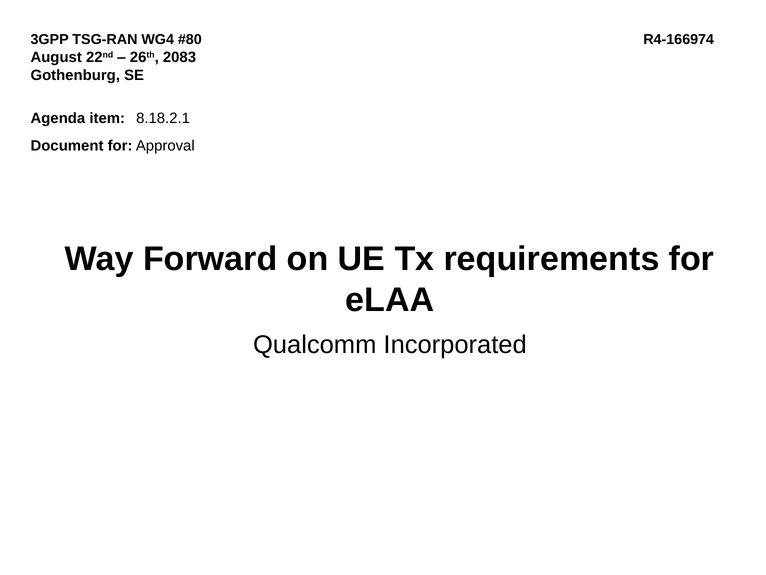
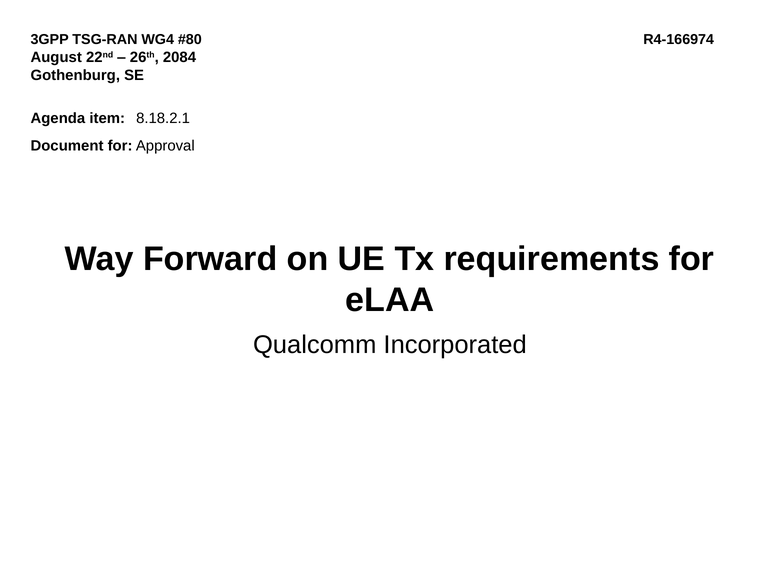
2083: 2083 -> 2084 (179, 57)
